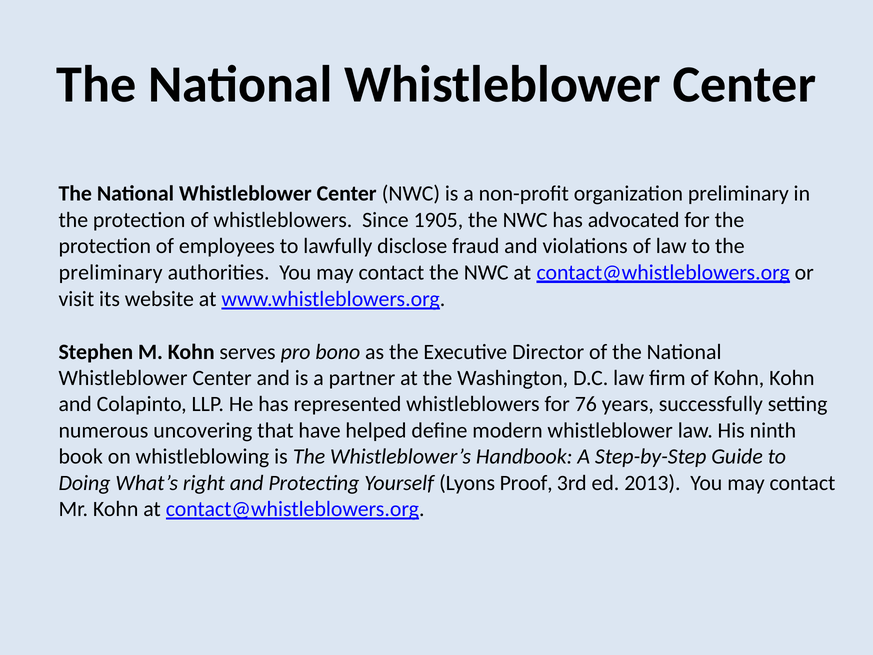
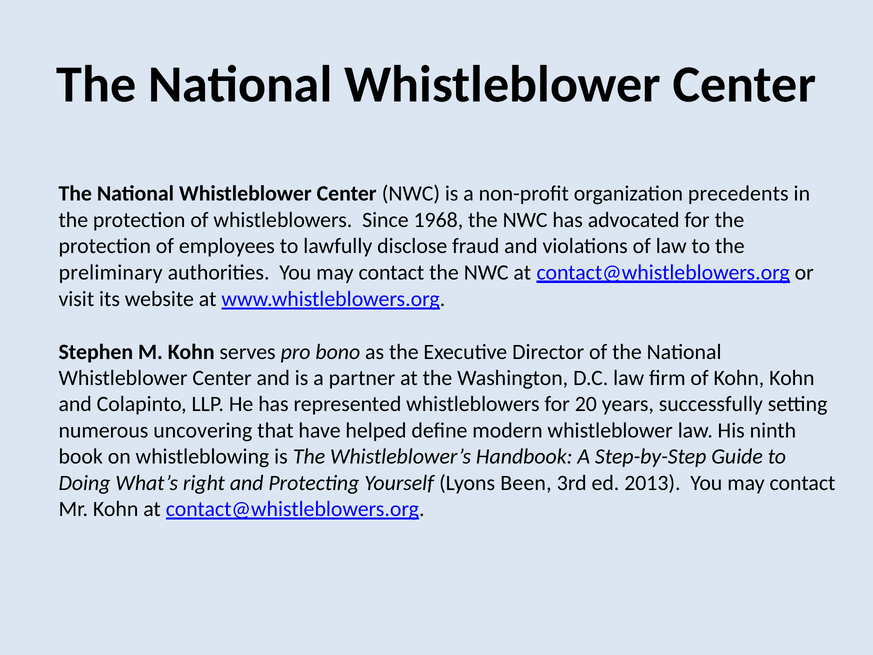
organization preliminary: preliminary -> precedents (738, 194)
1905: 1905 -> 1968 (438, 220)
76: 76 -> 20 (586, 404)
Proof: Proof -> Been (526, 483)
